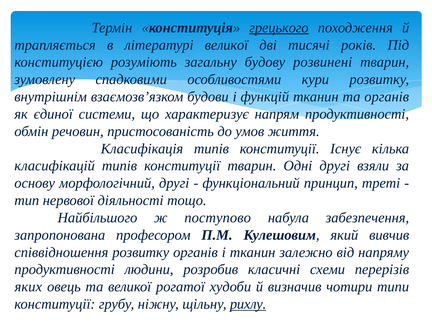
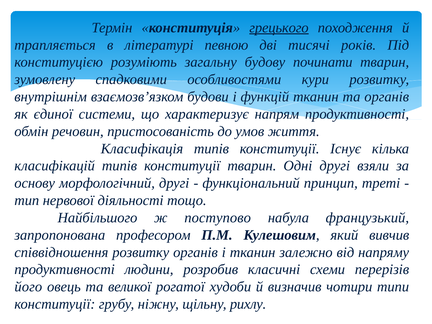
літературі великої: великої -> певною (226, 45)
розвинені: розвинені -> починати (323, 62)
забезпечення: забезпечення -> французький (367, 218)
яких: яких -> його (28, 287)
рихлу underline: present -> none (248, 304)
